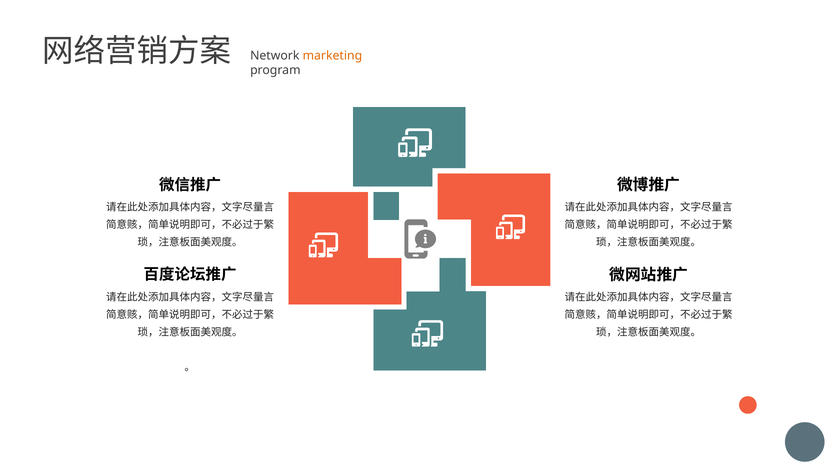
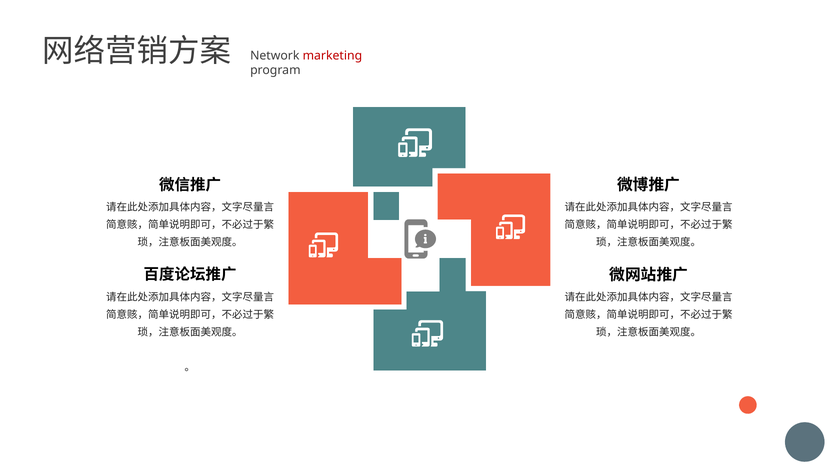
marketing colour: orange -> red (332, 56)
